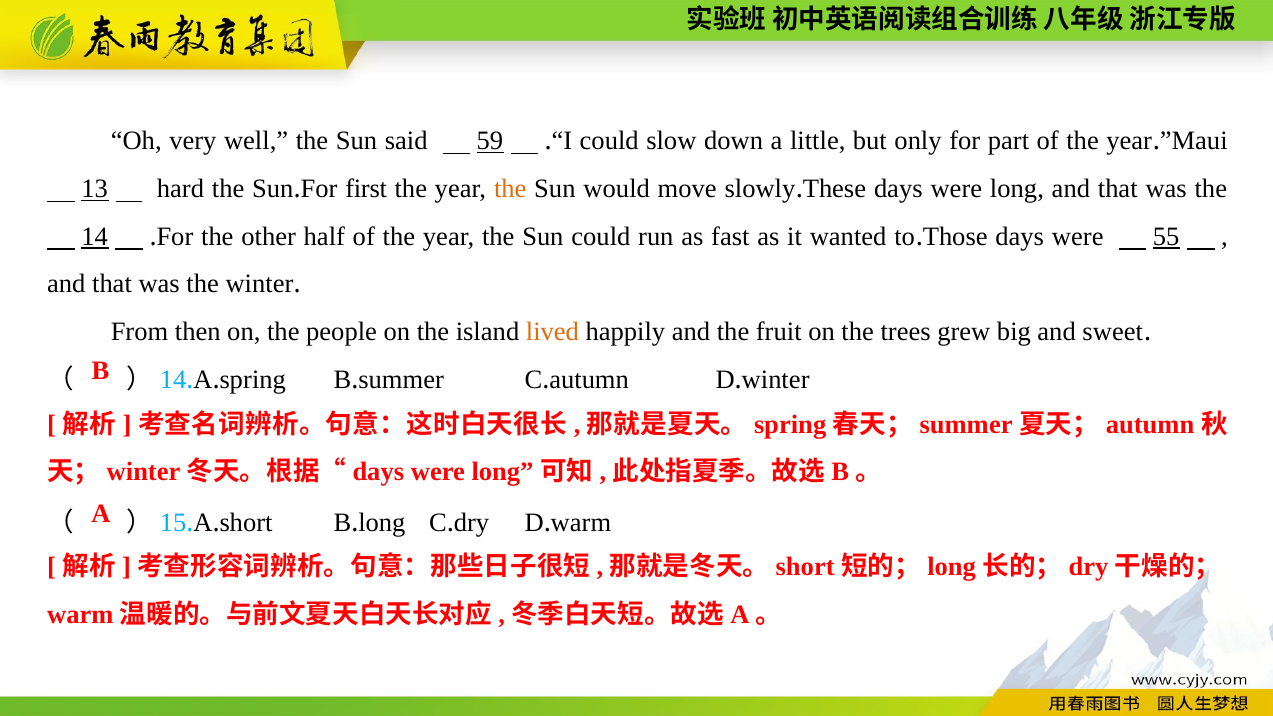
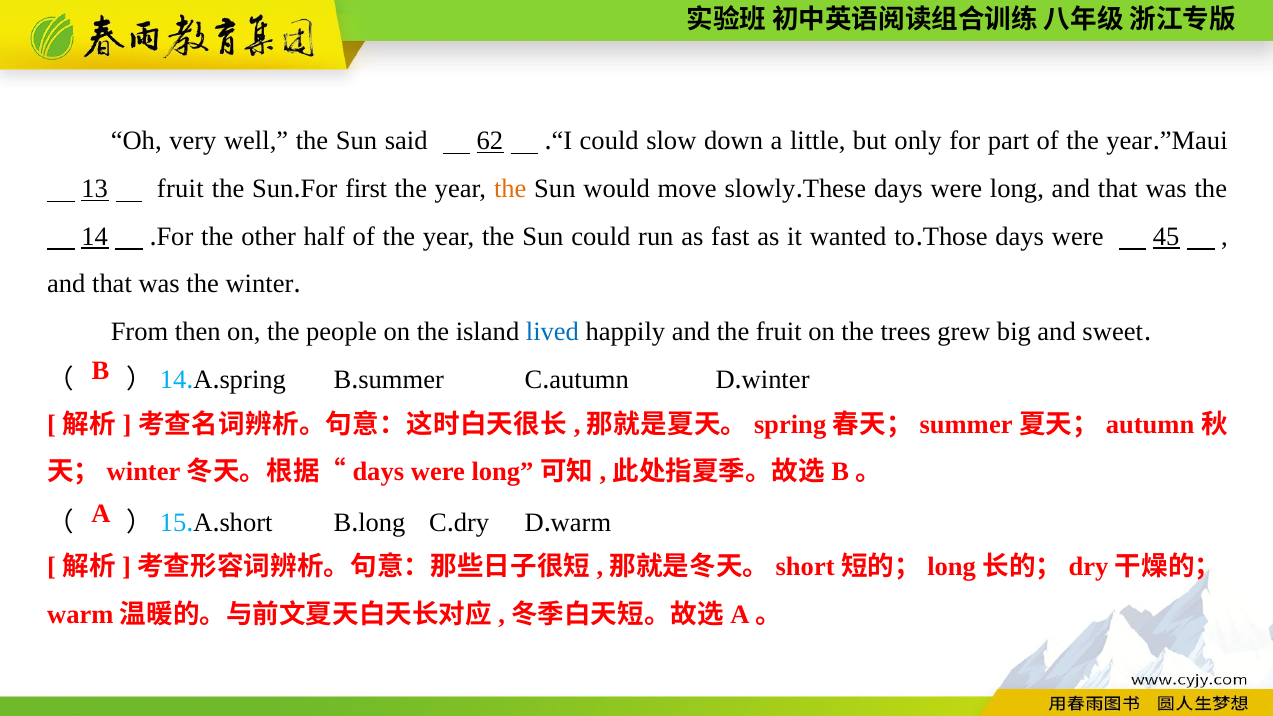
59: 59 -> 62 (490, 141)
13 hard: hard -> fruit (180, 189)
55: 55 -> 45 (1166, 236)
lived colour: orange -> blue (552, 332)
